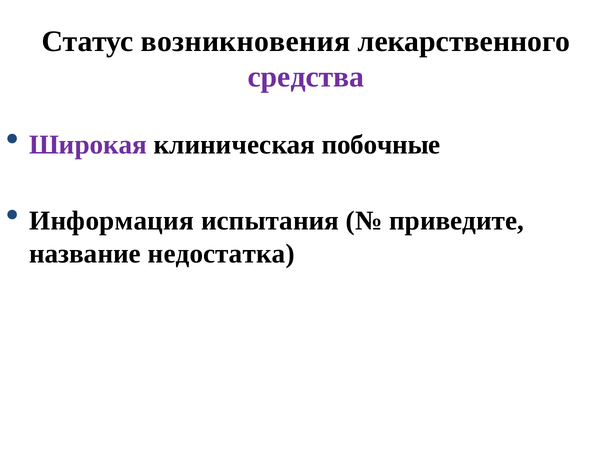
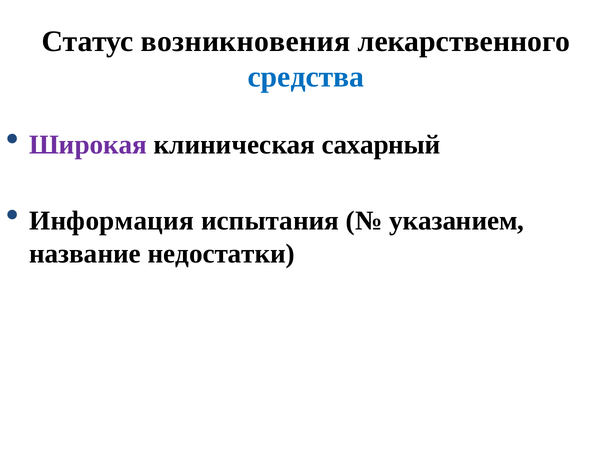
средства colour: purple -> blue (306, 77)
побочные: побочные -> сахарный (381, 145)
приведите: приведите -> указанием (457, 221)
недостатка: недостатка -> недостатки (221, 254)
